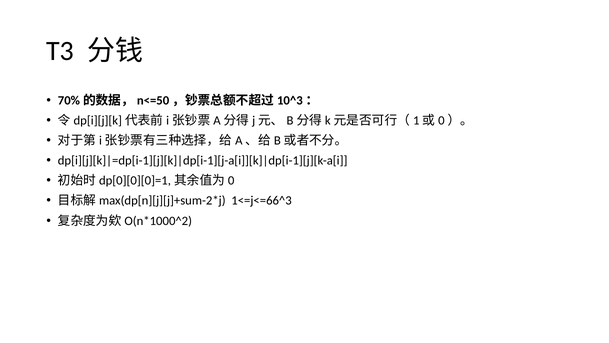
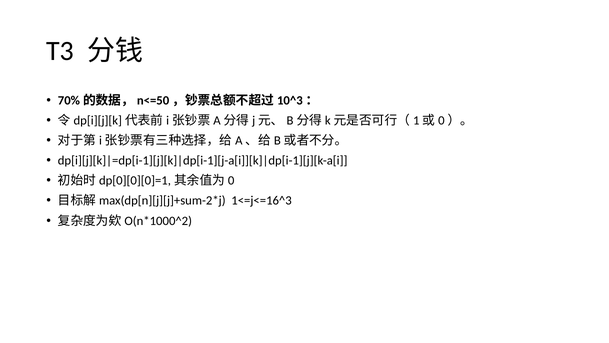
1<=j<=66^3: 1<=j<=66^3 -> 1<=j<=16^3 (262, 201)
